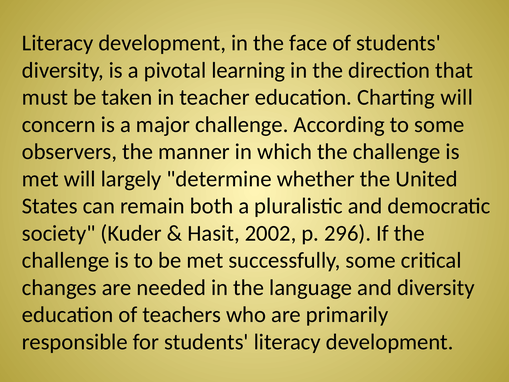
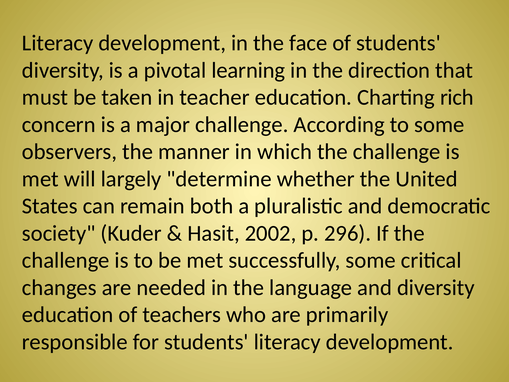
Charting will: will -> rich (457, 97)
